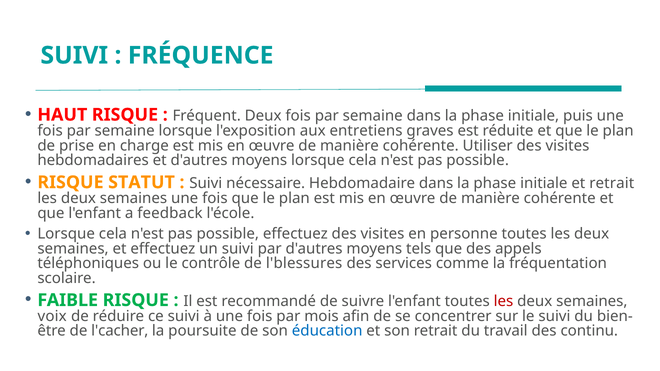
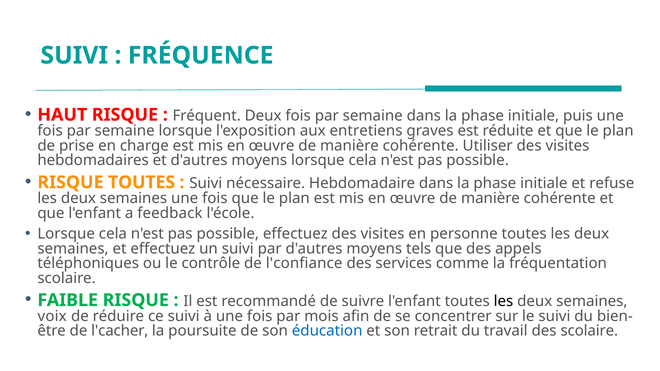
RISQUE STATUT: STATUT -> TOUTES (142, 182)
et retrait: retrait -> refuse (612, 183)
l'blessures: l'blessures -> l'confiance (304, 264)
les colour: red -> black (503, 301)
des continu: continu -> scolaire (589, 331)
